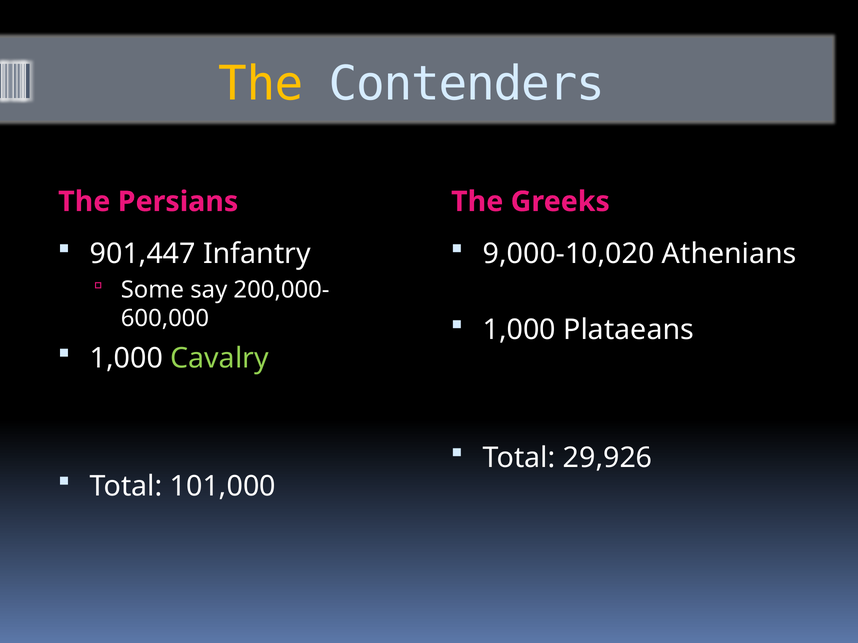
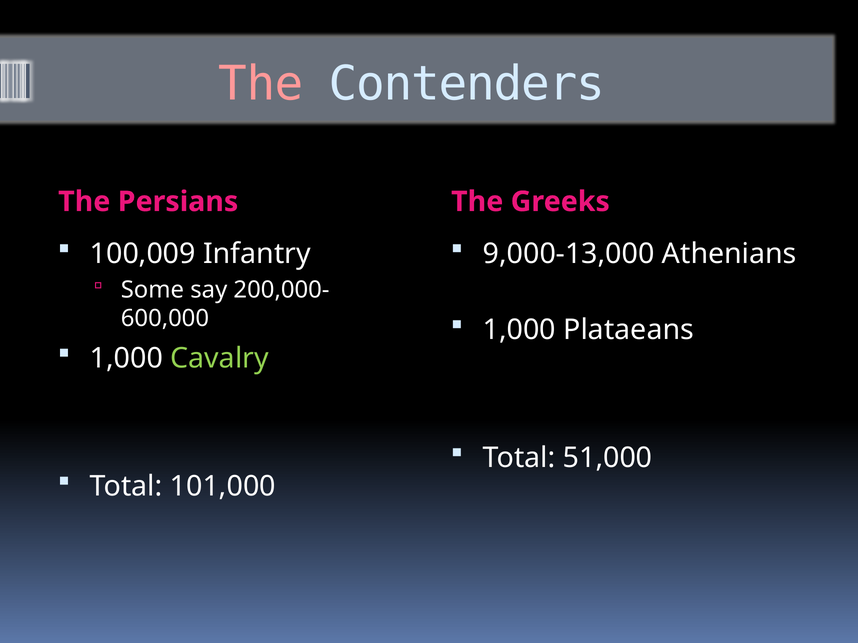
The colour: yellow -> pink (261, 84)
901,447: 901,447 -> 100,009 (143, 254)
9,000-10,020: 9,000-10,020 -> 9,000-13,000 (569, 254)
29,926: 29,926 -> 51,000 (608, 458)
